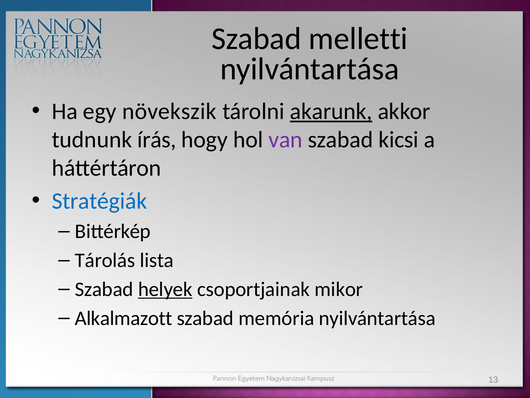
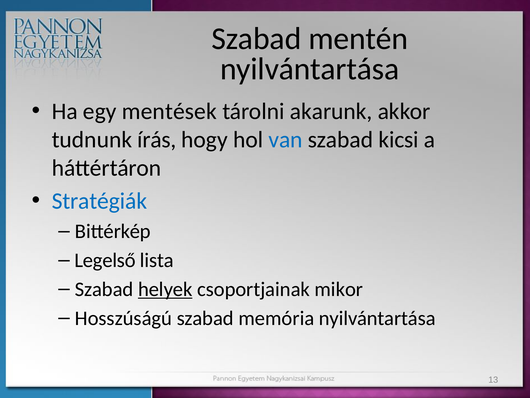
melletti: melletti -> mentén (358, 39)
növekszik: növekszik -> mentések (169, 111)
akarunk underline: present -> none (331, 111)
van colour: purple -> blue (286, 139)
Tárolás: Tárolás -> Legelső (105, 260)
Alkalmazott: Alkalmazott -> Hosszúságú (123, 318)
